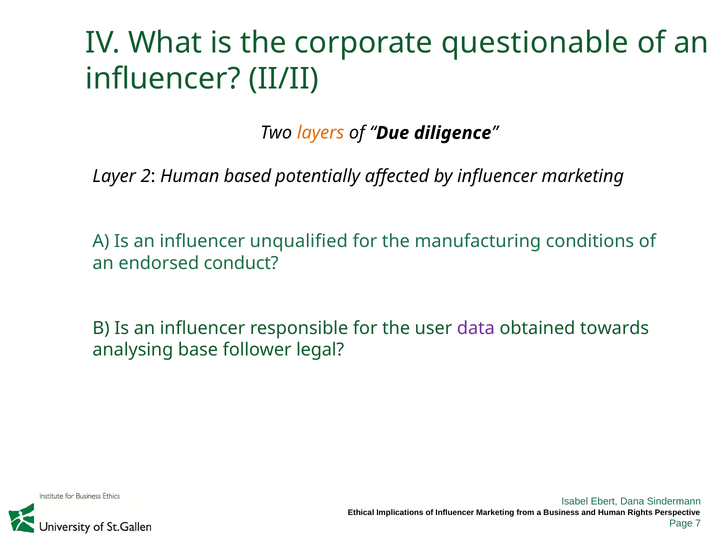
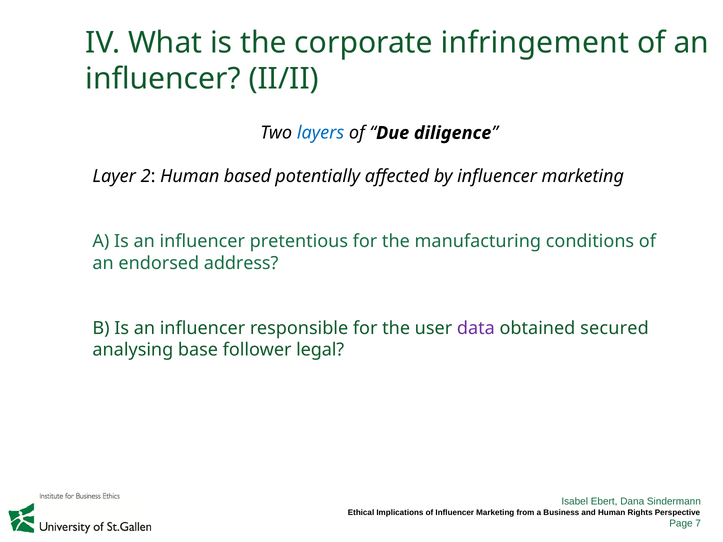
questionable: questionable -> infringement (535, 43)
layers colour: orange -> blue (321, 133)
unqualified: unqualified -> pretentious (299, 241)
conduct: conduct -> address (241, 263)
towards: towards -> secured (614, 328)
